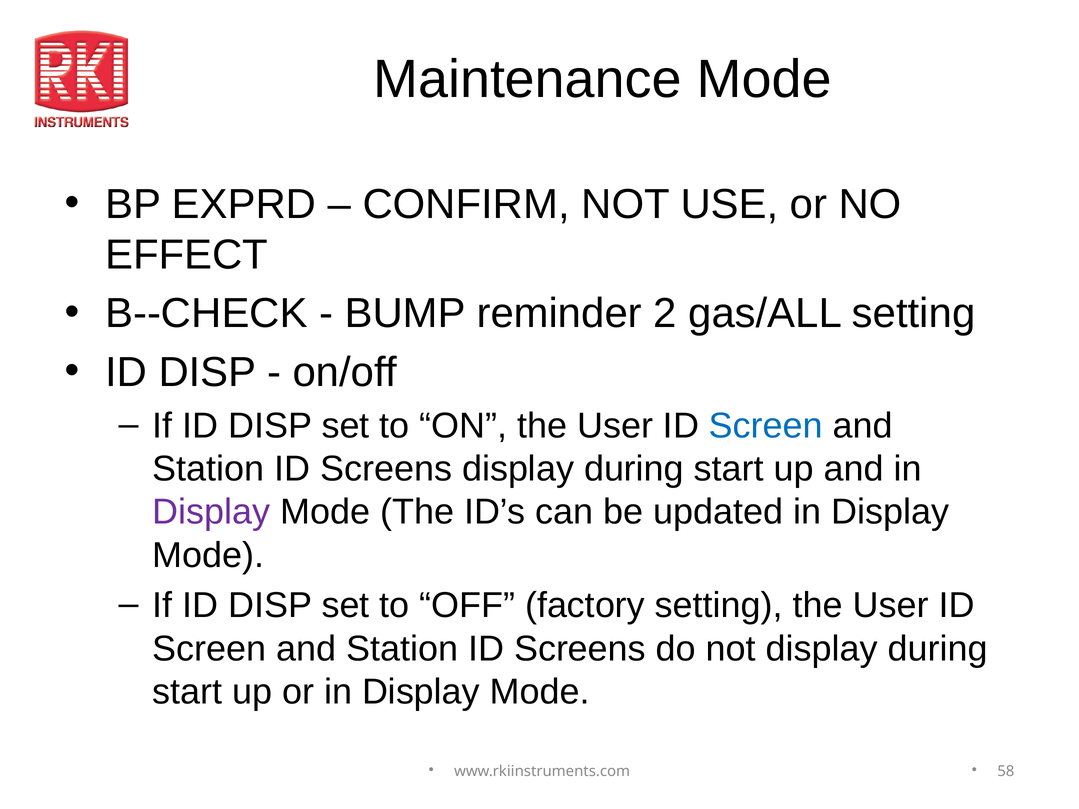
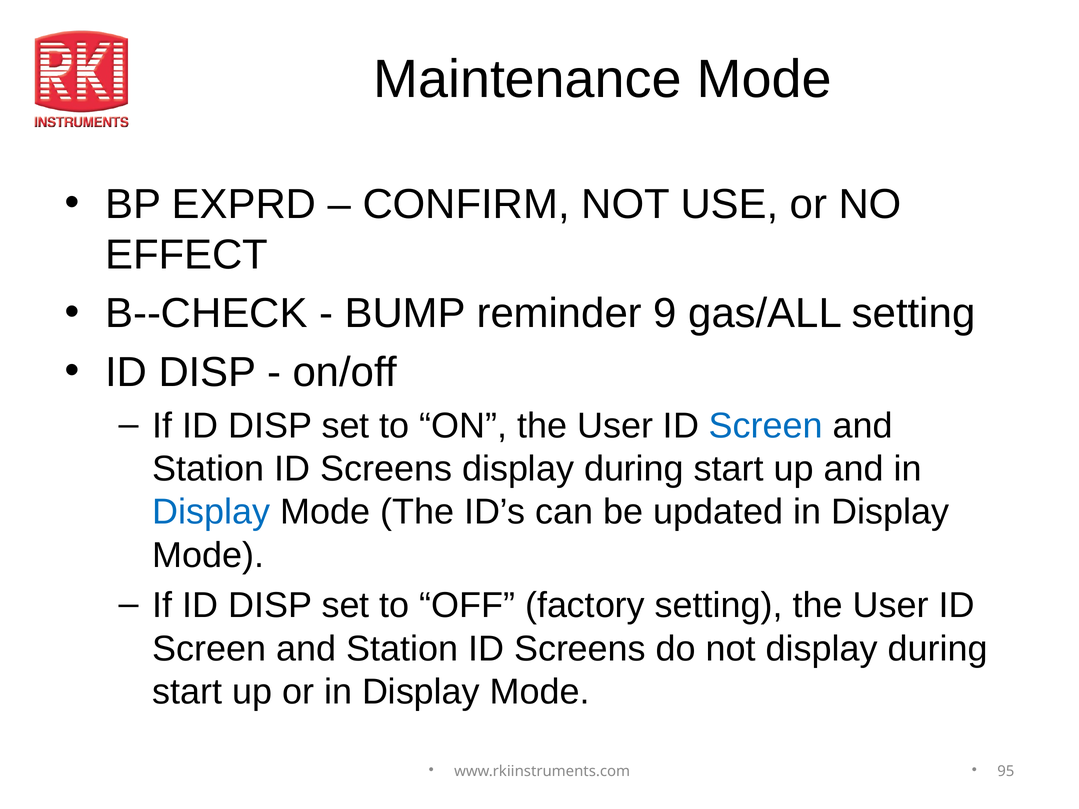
2: 2 -> 9 (665, 314)
Display colour: purple -> blue (211, 512)
58: 58 -> 95 (1006, 771)
